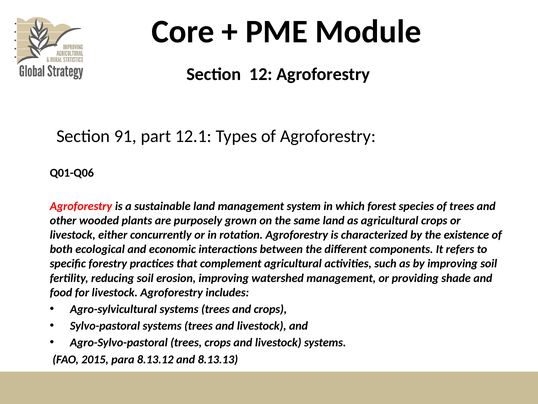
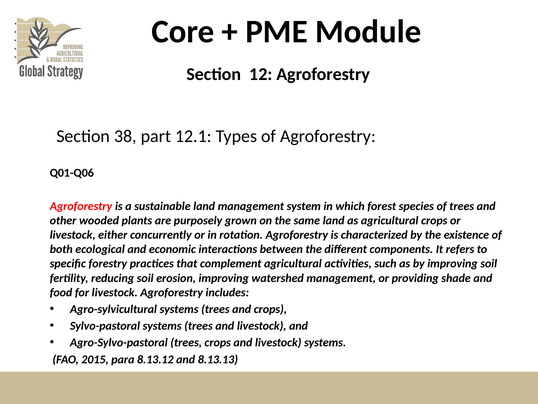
91: 91 -> 38 (125, 136)
